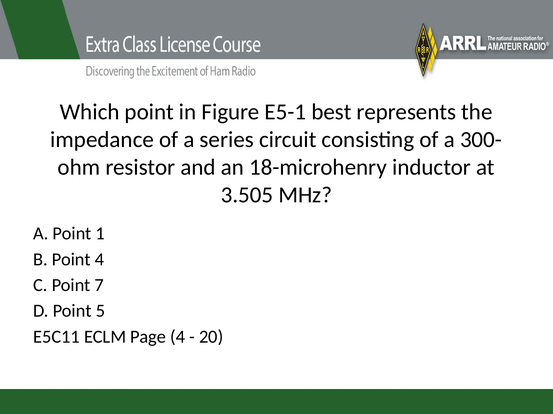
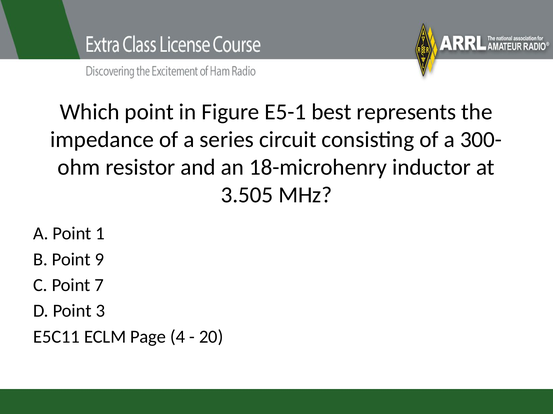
Point 4: 4 -> 9 (99, 260)
5: 5 -> 3 (100, 311)
